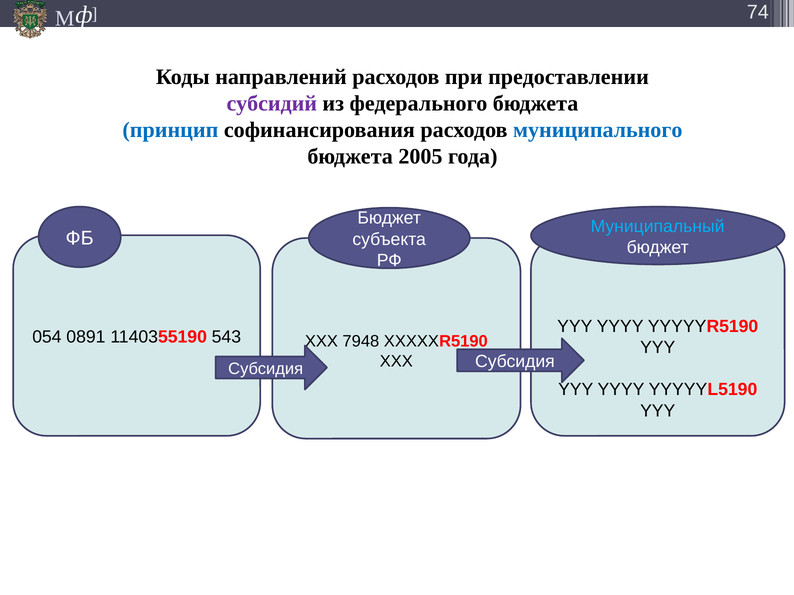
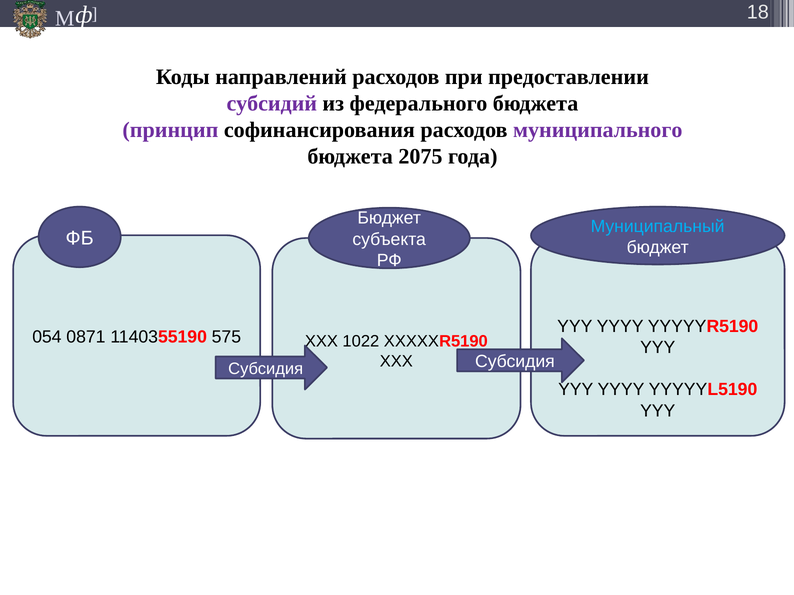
74: 74 -> 18 (758, 12)
принцип colour: blue -> purple (170, 130)
муниципального colour: blue -> purple (598, 130)
2005: 2005 -> 2075 (420, 157)
0891: 0891 -> 0871 (86, 337)
543: 543 -> 575 (226, 337)
7948: 7948 -> 1022 (361, 342)
